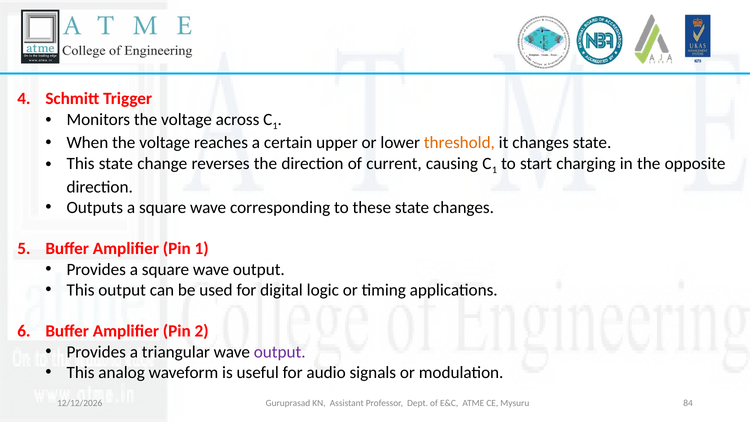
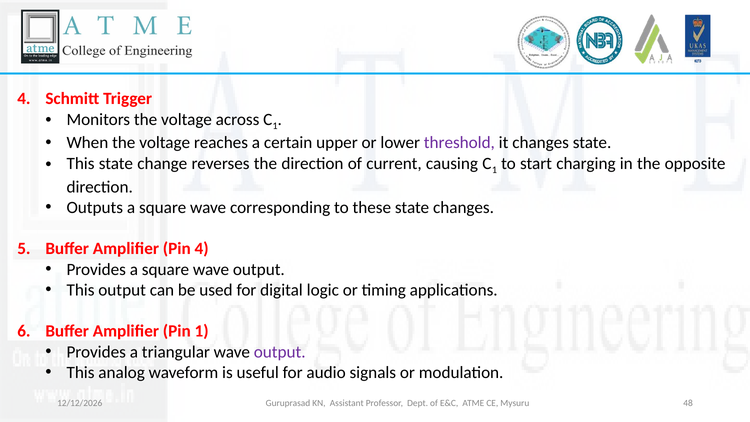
threshold colour: orange -> purple (459, 143)
Pin 1: 1 -> 4 (202, 249)
Pin 2: 2 -> 1 (202, 331)
84: 84 -> 48 (688, 403)
